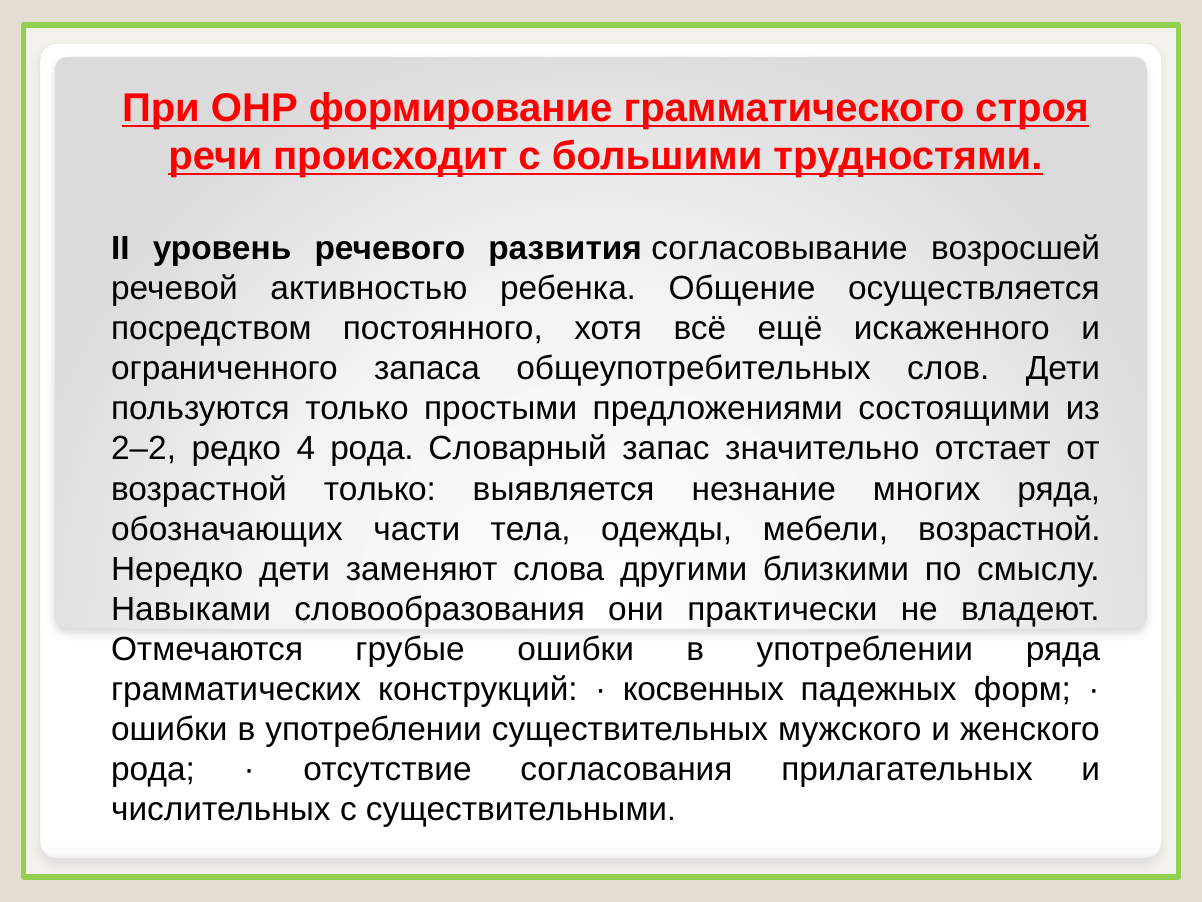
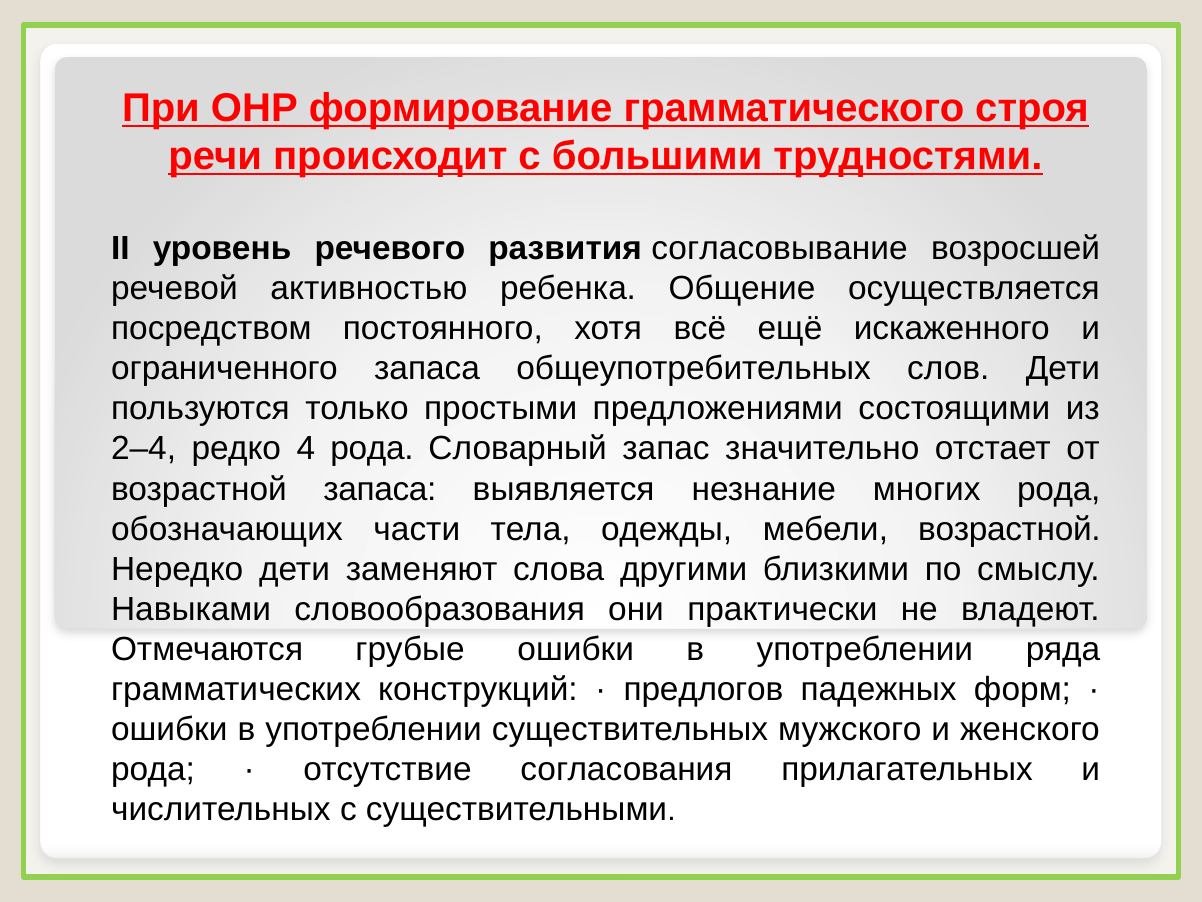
2–2: 2–2 -> 2–4 (144, 449)
возрастной только: только -> запаса (380, 489)
многих ряда: ряда -> рода (1059, 489)
косвенных: косвенных -> предлогов (703, 689)
